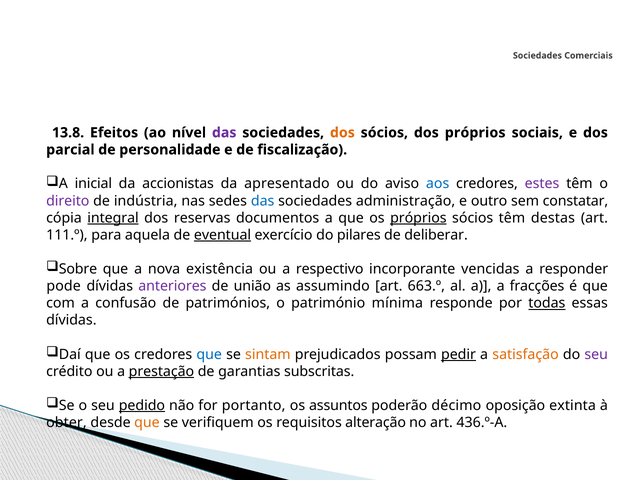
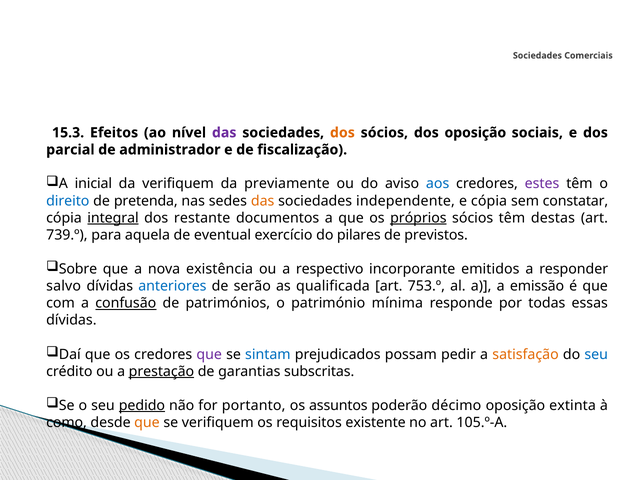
13.8: 13.8 -> 15.3 (68, 132)
dos próprios: próprios -> oposição (475, 132)
personalidade: personalidade -> administrador (170, 149)
da accionistas: accionistas -> verifiquem (178, 184)
apresentado: apresentado -> previamente (287, 184)
direito colour: purple -> blue (68, 201)
indústria: indústria -> pretenda (146, 201)
das colour: blue -> orange (263, 201)
administração: administração -> independente (405, 201)
e outro: outro -> cópia (489, 201)
reservas: reservas -> restante (202, 218)
111.º: 111.º -> 739.º (67, 235)
eventual underline: present -> none (223, 235)
deliberar: deliberar -> previstos (436, 235)
vencidas: vencidas -> emitidos (490, 269)
pode: pode -> salvo (64, 286)
anteriores colour: purple -> blue (172, 286)
união: união -> serão (252, 286)
assumindo: assumindo -> qualificada (333, 286)
663.º: 663.º -> 753.º (426, 286)
fracções: fracções -> emissão (537, 286)
confusão underline: none -> present (126, 303)
todas underline: present -> none (547, 303)
que colour: blue -> purple (209, 354)
sintam colour: orange -> blue (268, 354)
pedir underline: present -> none (459, 354)
seu colour: purple -> blue (596, 354)
obter: obter -> como (67, 422)
alteração: alteração -> existente (376, 422)
436.º-A: 436.º-A -> 105.º-A (482, 422)
